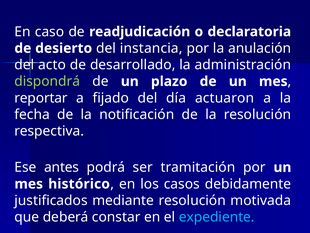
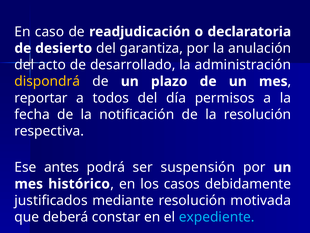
instancia: instancia -> garantiza (151, 48)
dispondrá colour: light green -> yellow (47, 81)
fijado: fijado -> todos (111, 98)
actuaron: actuaron -> permisos (225, 98)
tramitación: tramitación -> suspensión (198, 167)
